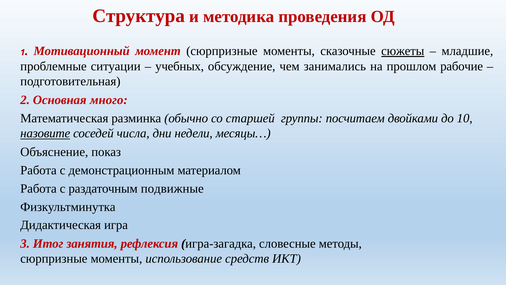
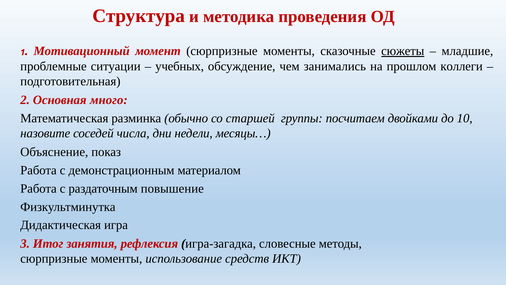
рабочие: рабочие -> коллеги (462, 66)
назовите underline: present -> none (45, 133)
подвижные: подвижные -> повышение (172, 188)
